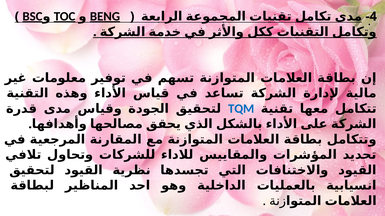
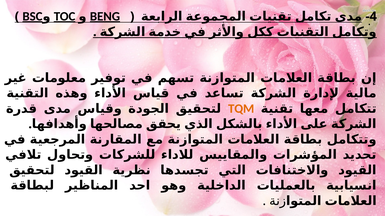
TQM colour: blue -> orange (241, 109)
